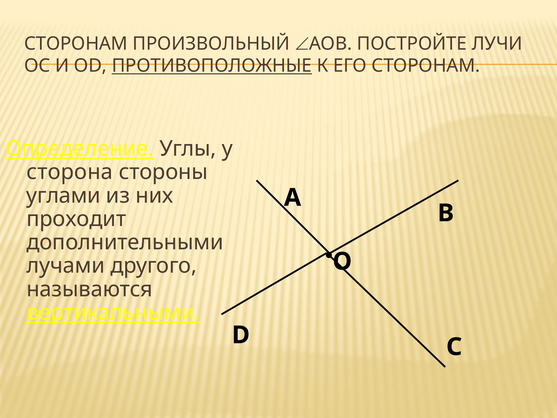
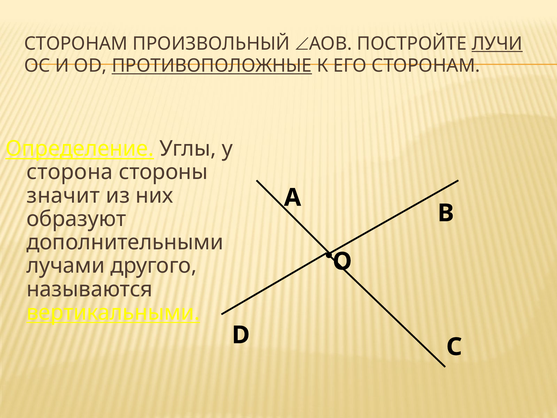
ЛУЧИ underline: none -> present (497, 44)
углами: углами -> значит (63, 195)
проходит: проходит -> образуют (76, 219)
